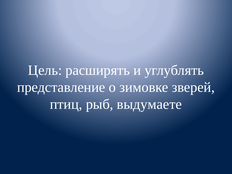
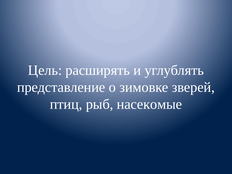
выдумаете: выдумаете -> насекомые (149, 104)
